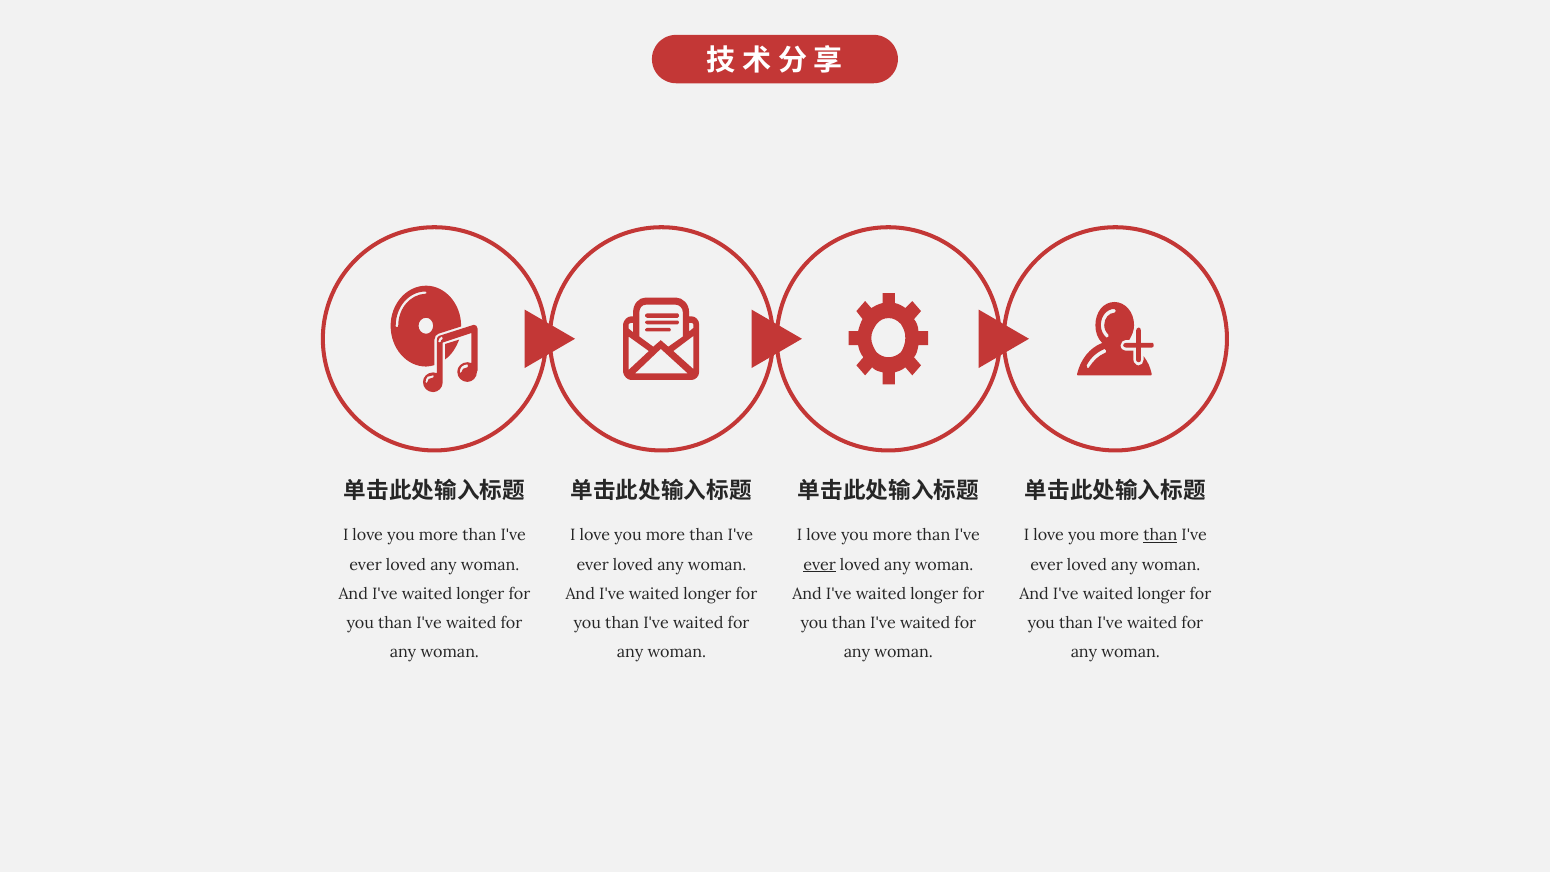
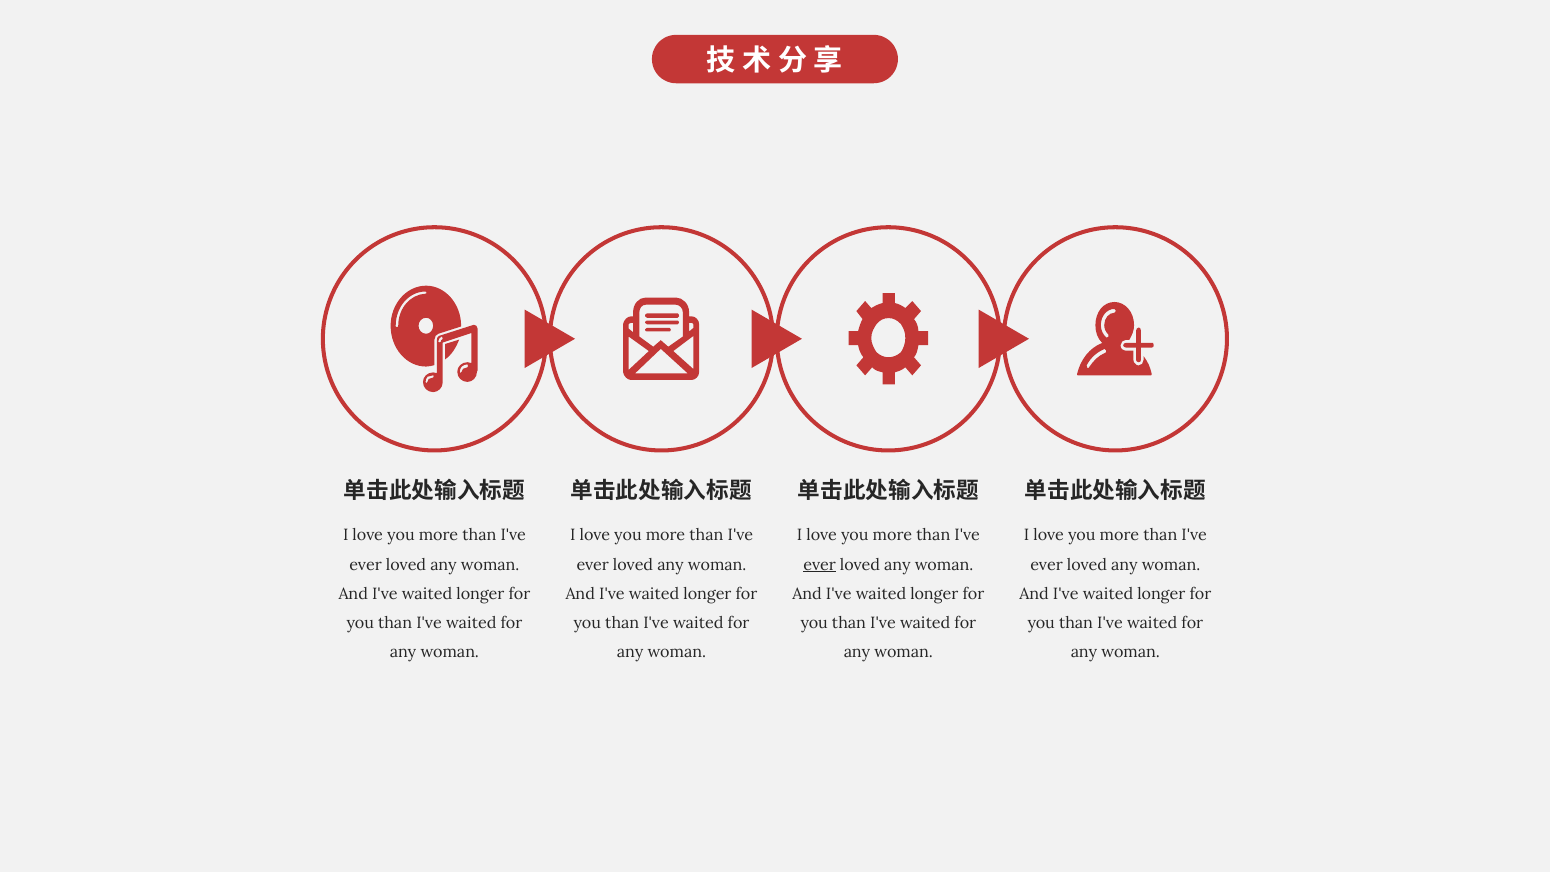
than underline: present -> none (1160, 536)
